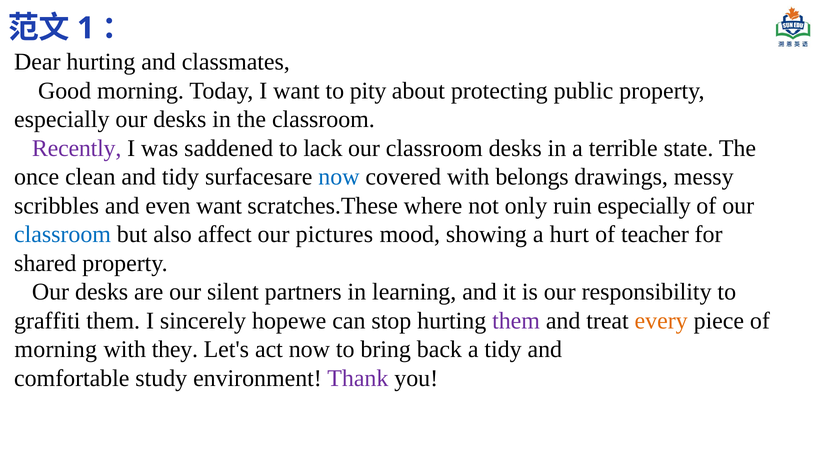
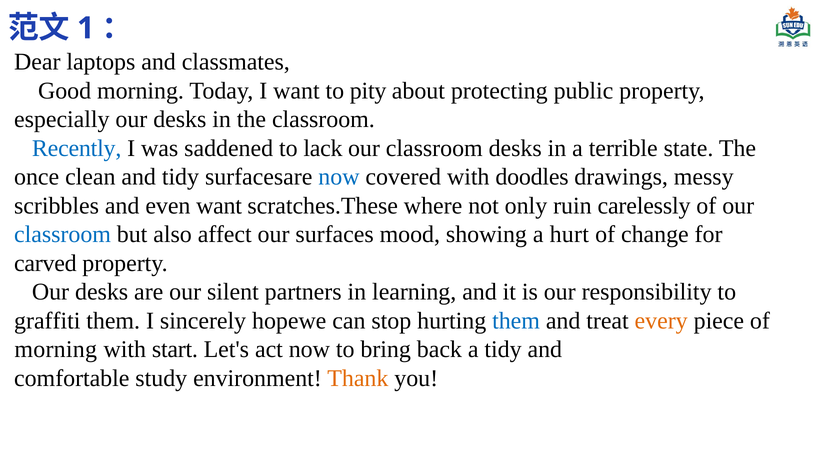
Dear hurting: hurting -> laptops (101, 62)
Recently colour: purple -> blue (77, 148)
belongs: belongs -> doodles (532, 177)
ruin especially: especially -> carelessly (644, 206)
pictures: pictures -> surfaces (335, 234)
teacher: teacher -> change (655, 234)
shared: shared -> carved (45, 263)
them colour: purple -> blue (516, 321)
they: they -> start (175, 349)
Thank colour: purple -> orange (358, 378)
